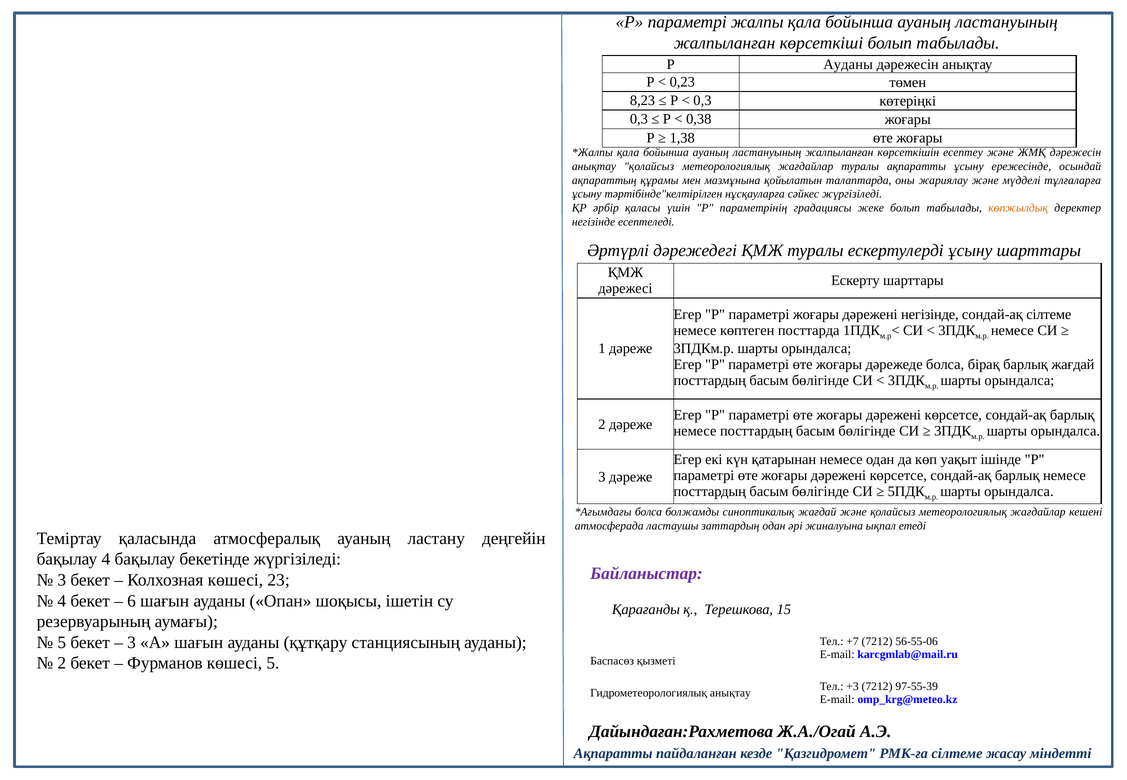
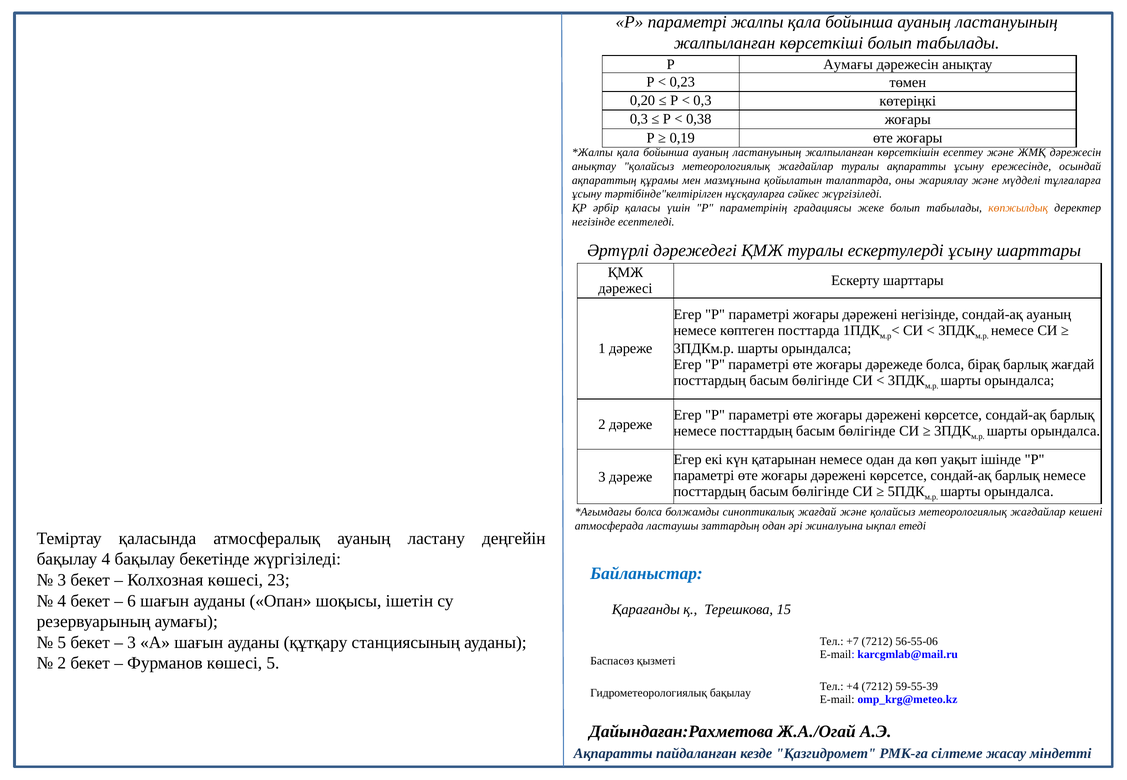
Р Ауданы: Ауданы -> Аумағы (848, 64)
8,23: 8,23 -> 0,20 (643, 101)
1,38: 1,38 -> 0,19 (682, 138)
сондай-ақ сілтеме: сілтеме -> ауаның (1049, 314)
Байланыстар colour: purple -> blue (646, 574)
+3: +3 -> +4 (852, 687)
97-55-39: 97-55-39 -> 59-55-39 (917, 687)
Гидрометеорологиялық анықтау: анықтау -> бақылау (730, 693)
